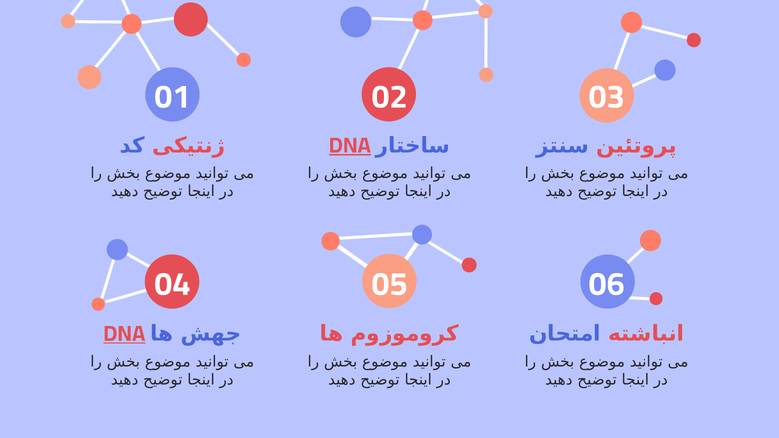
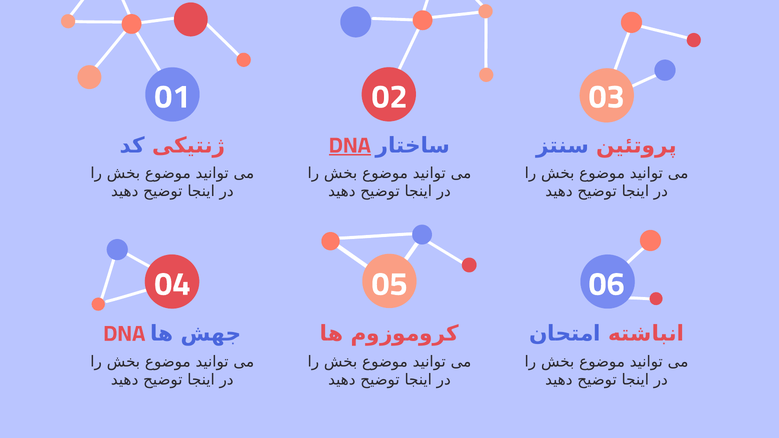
DNA underline: present -> none (124, 334)
